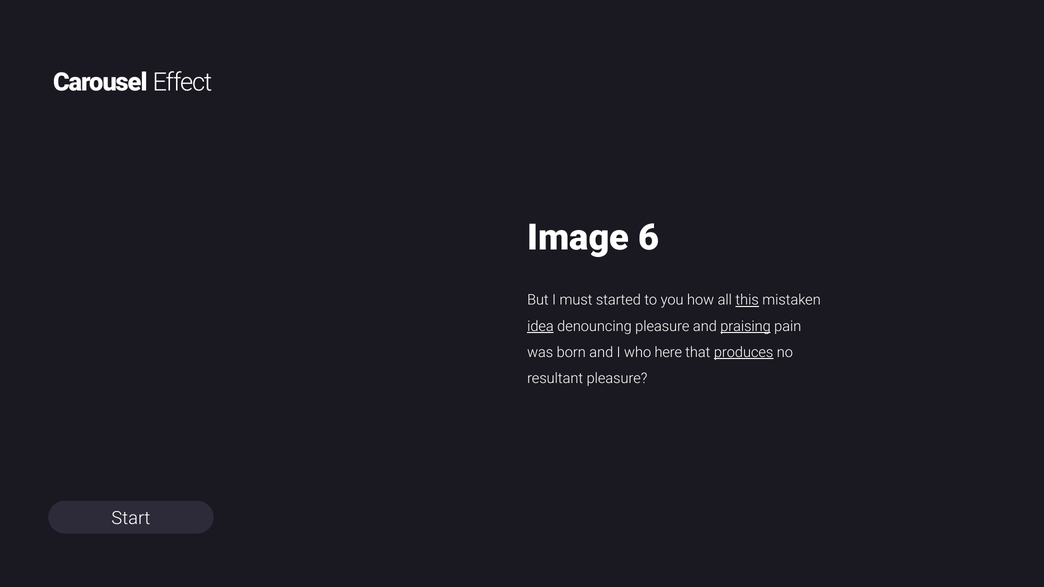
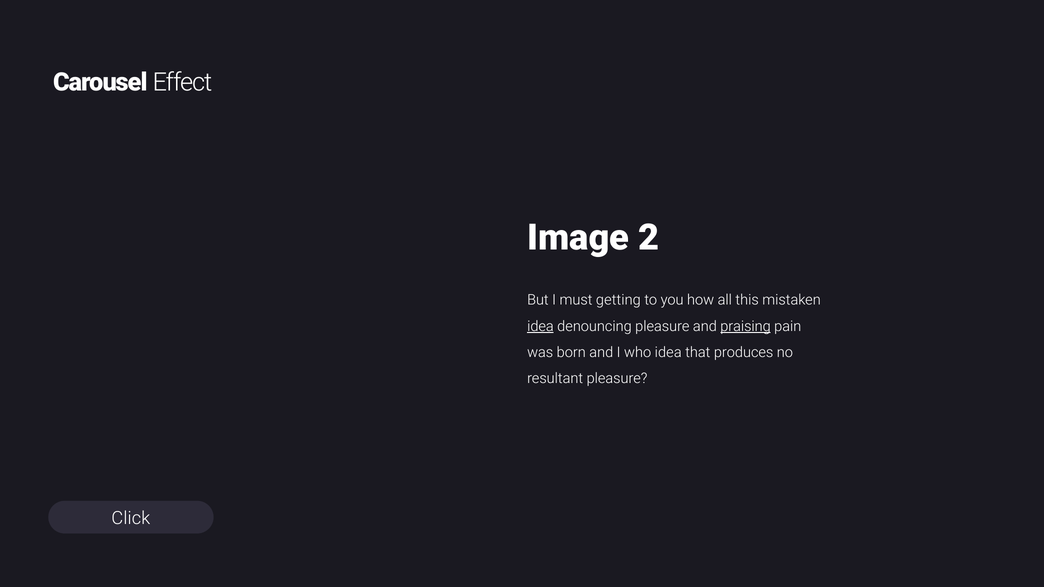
6: 6 -> 2 (649, 238)
started: started -> getting (618, 300)
this underline: present -> none (747, 300)
who here: here -> idea (668, 353)
produces underline: present -> none (744, 353)
Start: Start -> Click (131, 519)
